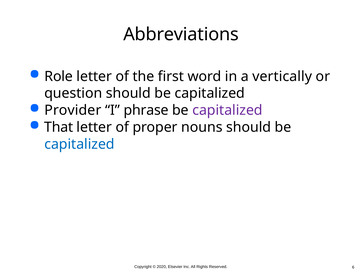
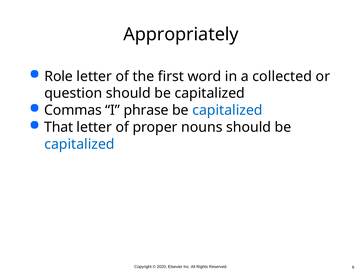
Abbreviations: Abbreviations -> Appropriately (181, 34)
vertically: vertically -> collected (282, 76)
Provider: Provider -> Commas (73, 110)
capitalized colour: purple -> blue (227, 110)
